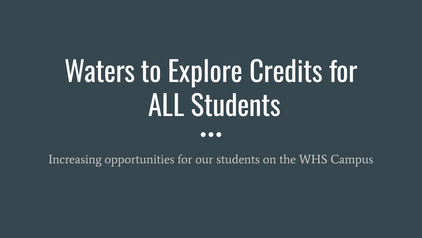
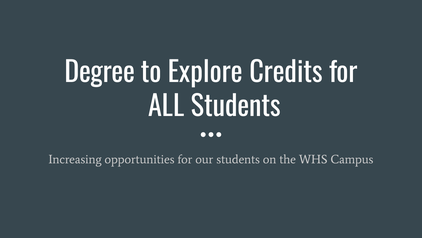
Waters: Waters -> Degree (100, 73)
